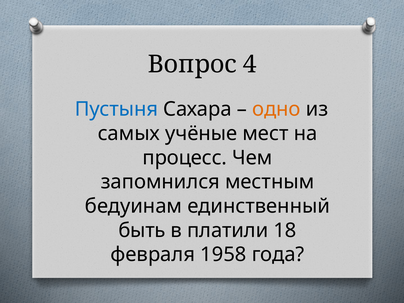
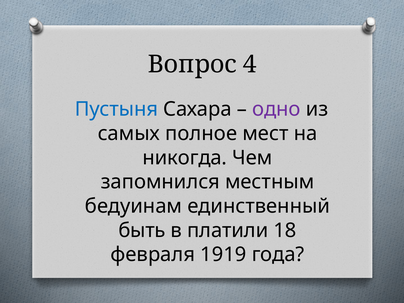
одно colour: orange -> purple (276, 109)
учёные: учёные -> полное (201, 133)
процесс: процесс -> никогда (185, 158)
1958: 1958 -> 1919 (223, 255)
